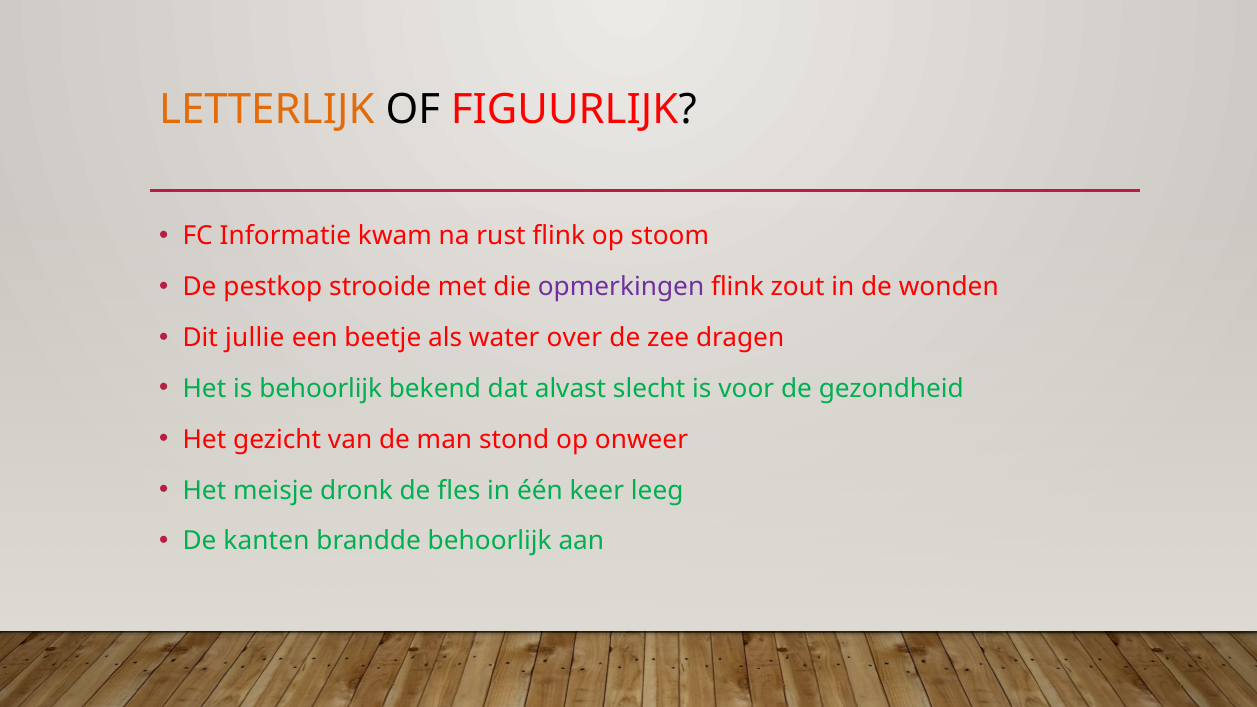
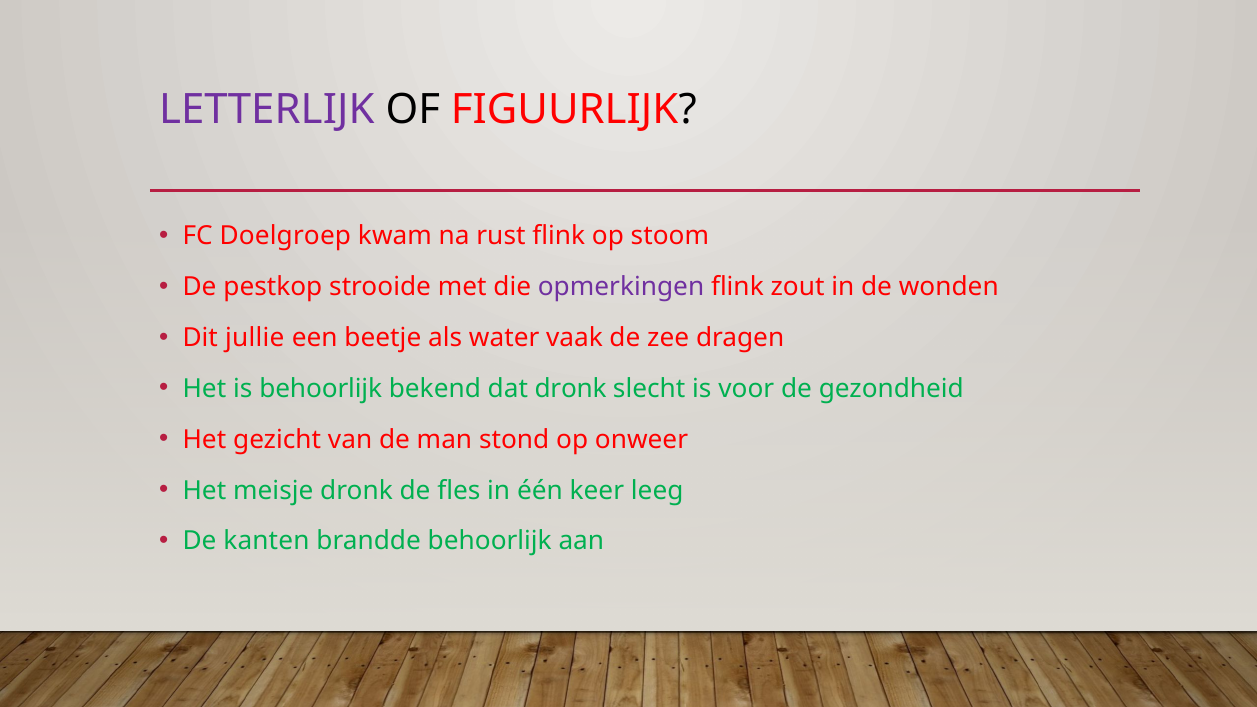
LETTERLIJK colour: orange -> purple (267, 110)
Informatie: Informatie -> Doelgroep (285, 236)
over: over -> vaak (574, 338)
dat alvast: alvast -> dronk (571, 389)
